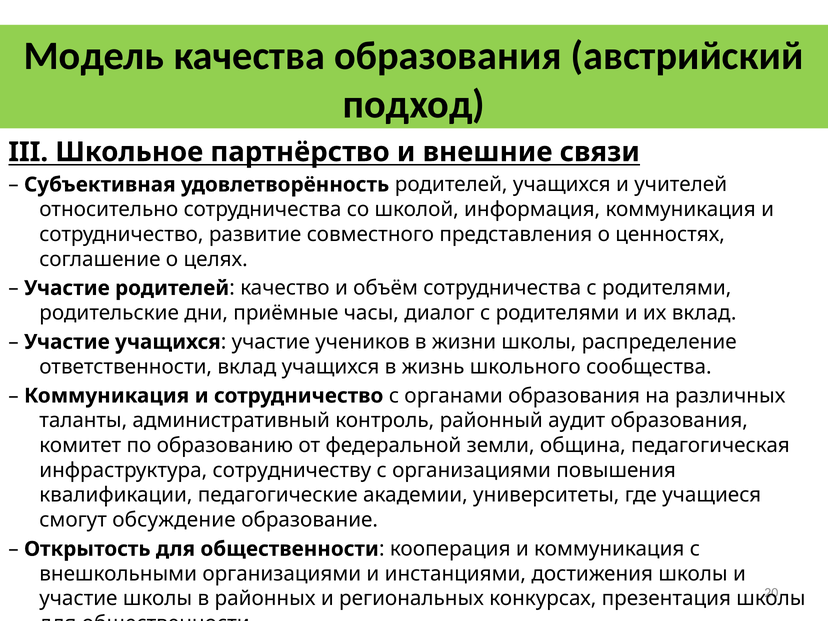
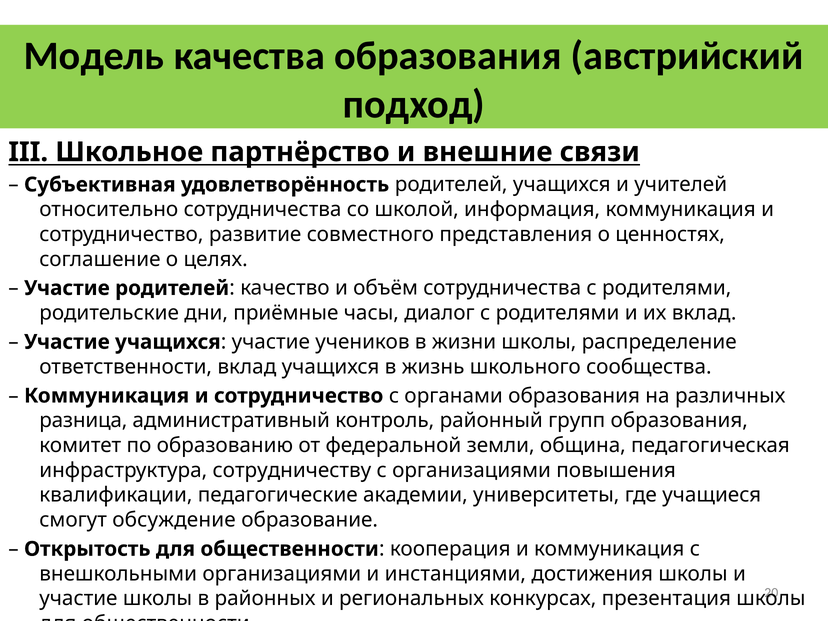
таланты: таланты -> разница (83, 421)
аудит: аудит -> групп (577, 421)
